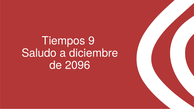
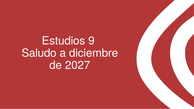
Tiempos: Tiempos -> Estudios (64, 41)
2096: 2096 -> 2027 (78, 65)
